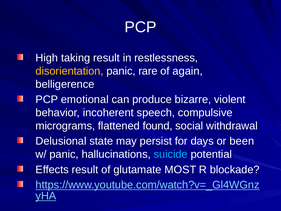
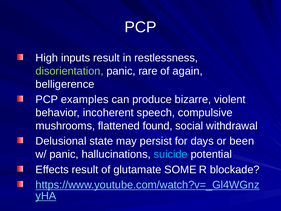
taking: taking -> inputs (76, 58)
disorientation colour: yellow -> light green (70, 71)
emotional: emotional -> examples (85, 99)
micrograms: micrograms -> mushrooms (65, 126)
MOST: MOST -> SOME (180, 169)
